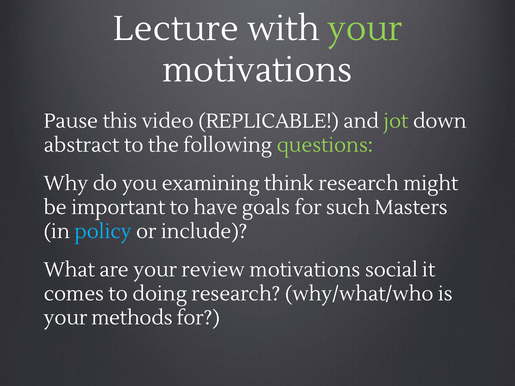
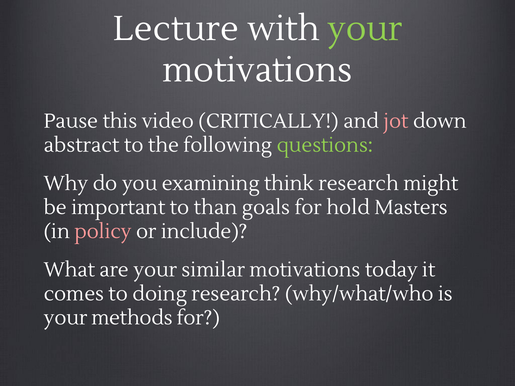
REPLICABLE: REPLICABLE -> CRITICALLY (269, 121)
jot colour: light green -> pink (396, 121)
have: have -> than (215, 208)
such: such -> hold (348, 208)
policy colour: light blue -> pink (103, 232)
review: review -> similar (213, 270)
social: social -> today (391, 270)
